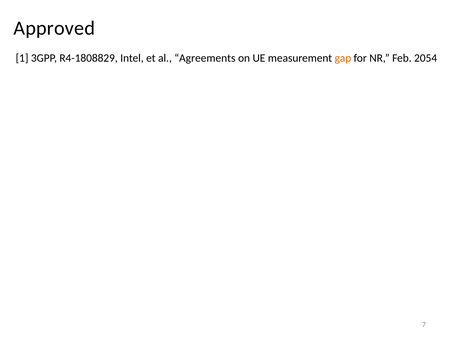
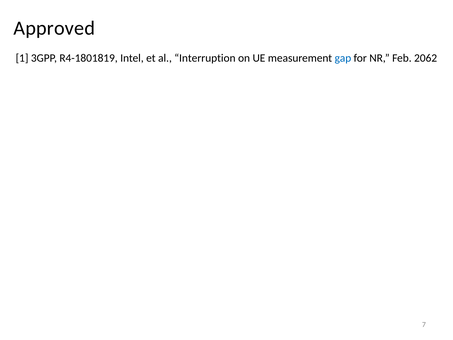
R4-1808829: R4-1808829 -> R4-1801819 (89, 58)
Agreements: Agreements -> Interruption (205, 58)
gap colour: orange -> blue (343, 58)
2054: 2054 -> 2062 (426, 58)
